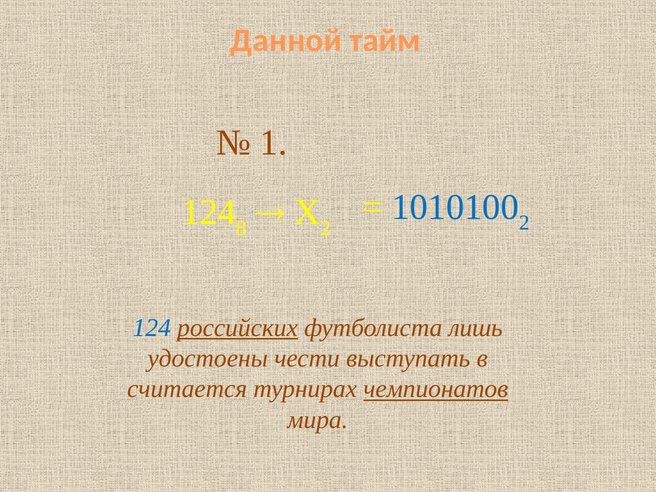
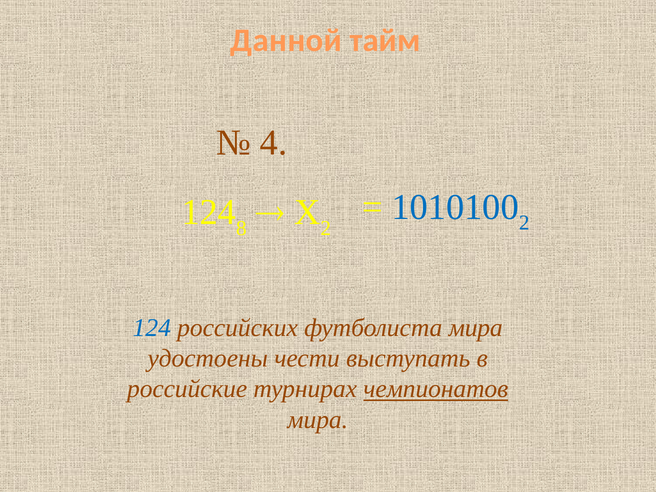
1: 1 -> 4 (274, 143)
российских underline: present -> none (238, 328)
футболиста лишь: лишь -> мира (476, 328)
считается: считается -> российские (187, 389)
